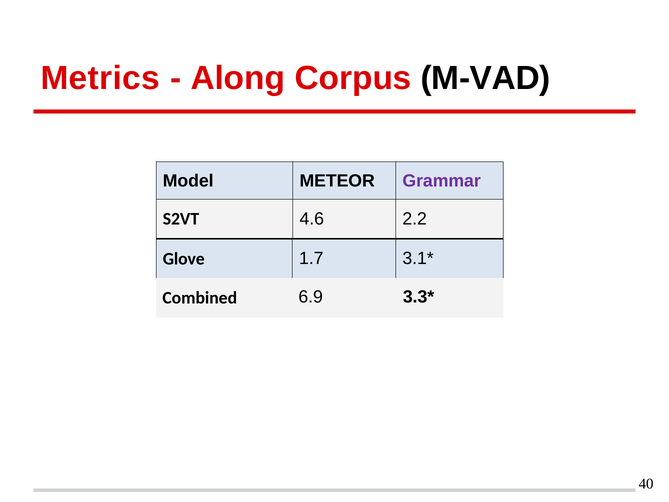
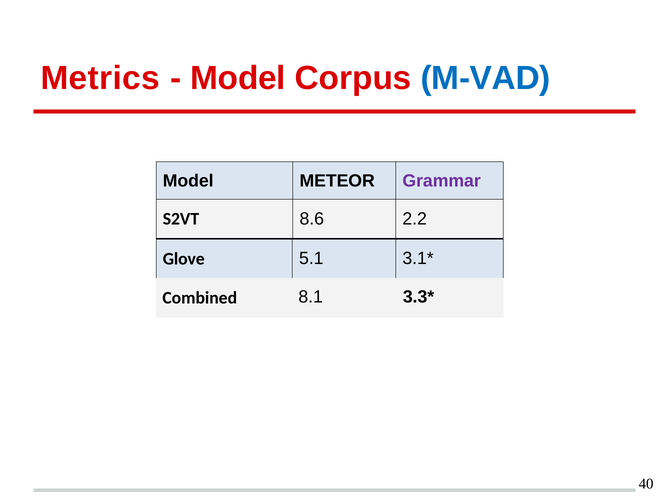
Along: Along -> Model (238, 78)
M-VAD colour: black -> blue (486, 78)
4.6: 4.6 -> 8.6 (312, 219)
1.7: 1.7 -> 5.1 (311, 258)
6.9: 6.9 -> 8.1 (311, 297)
